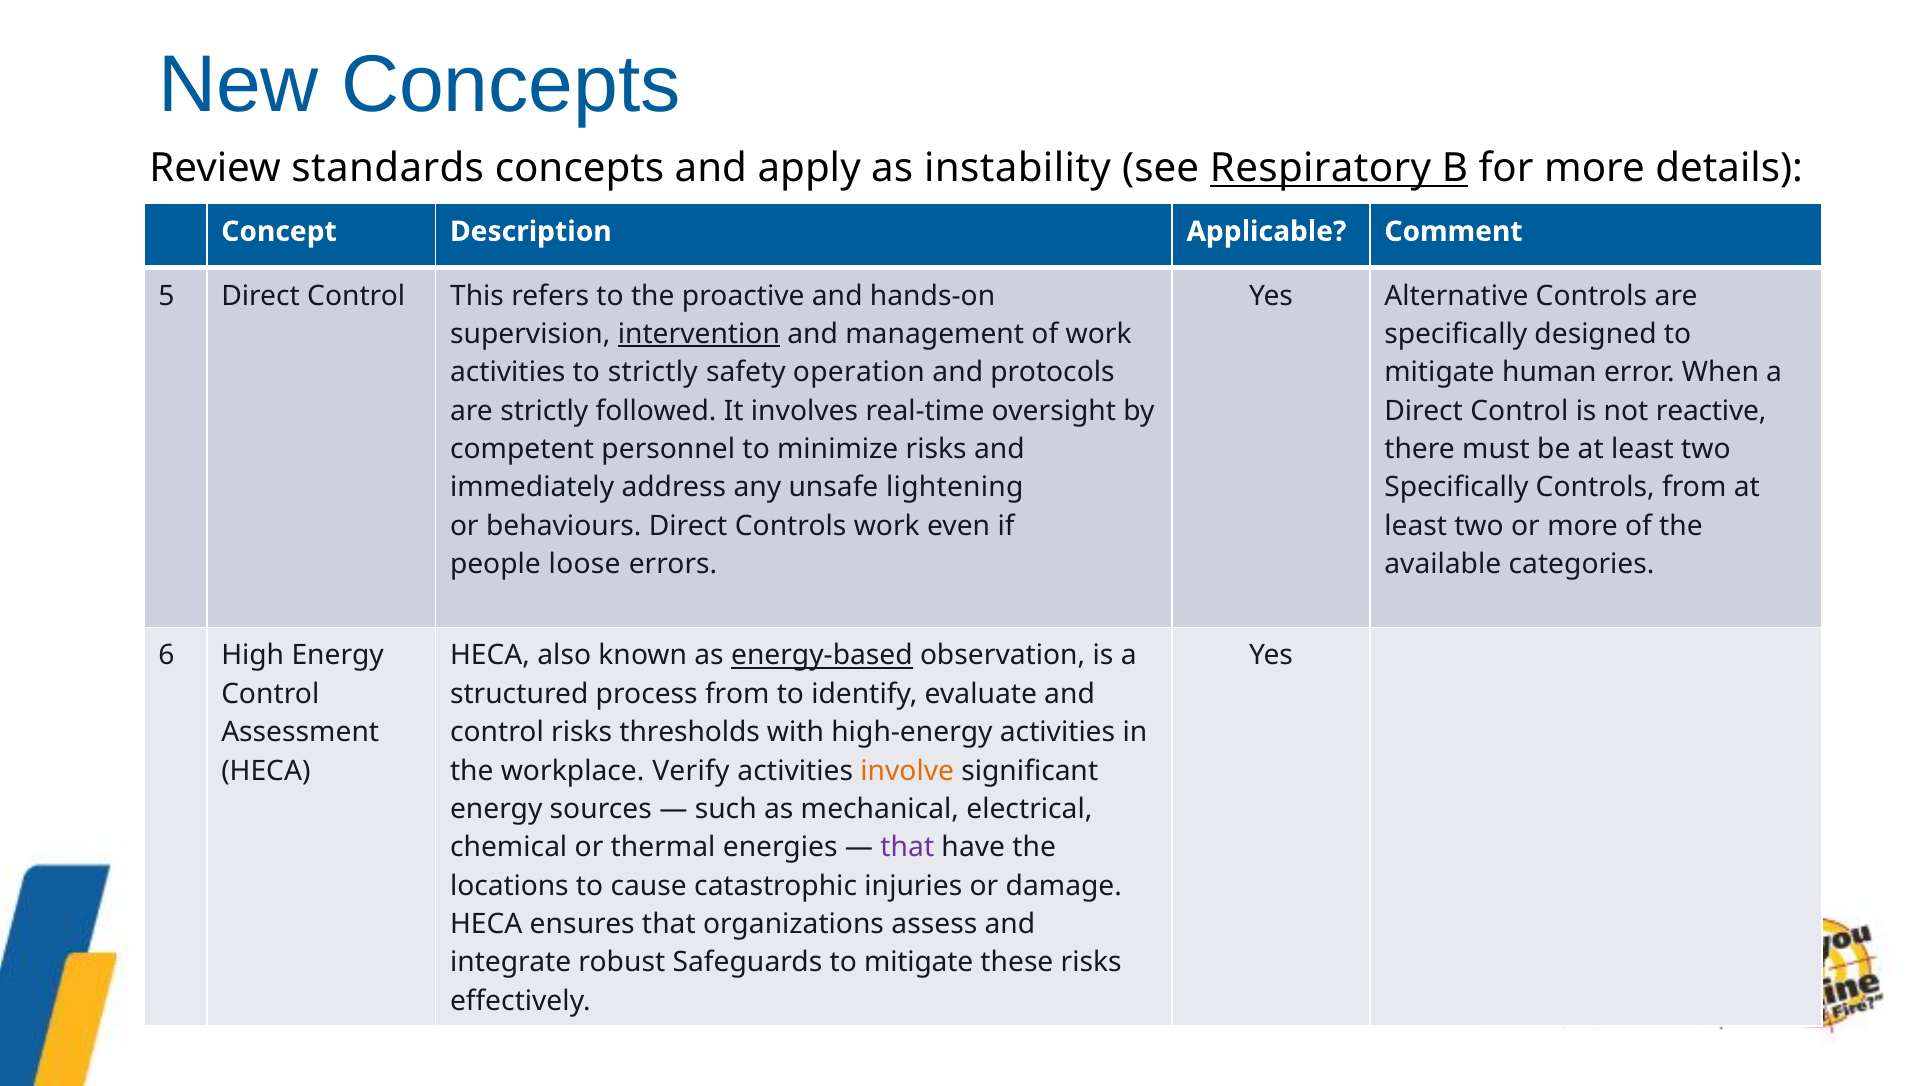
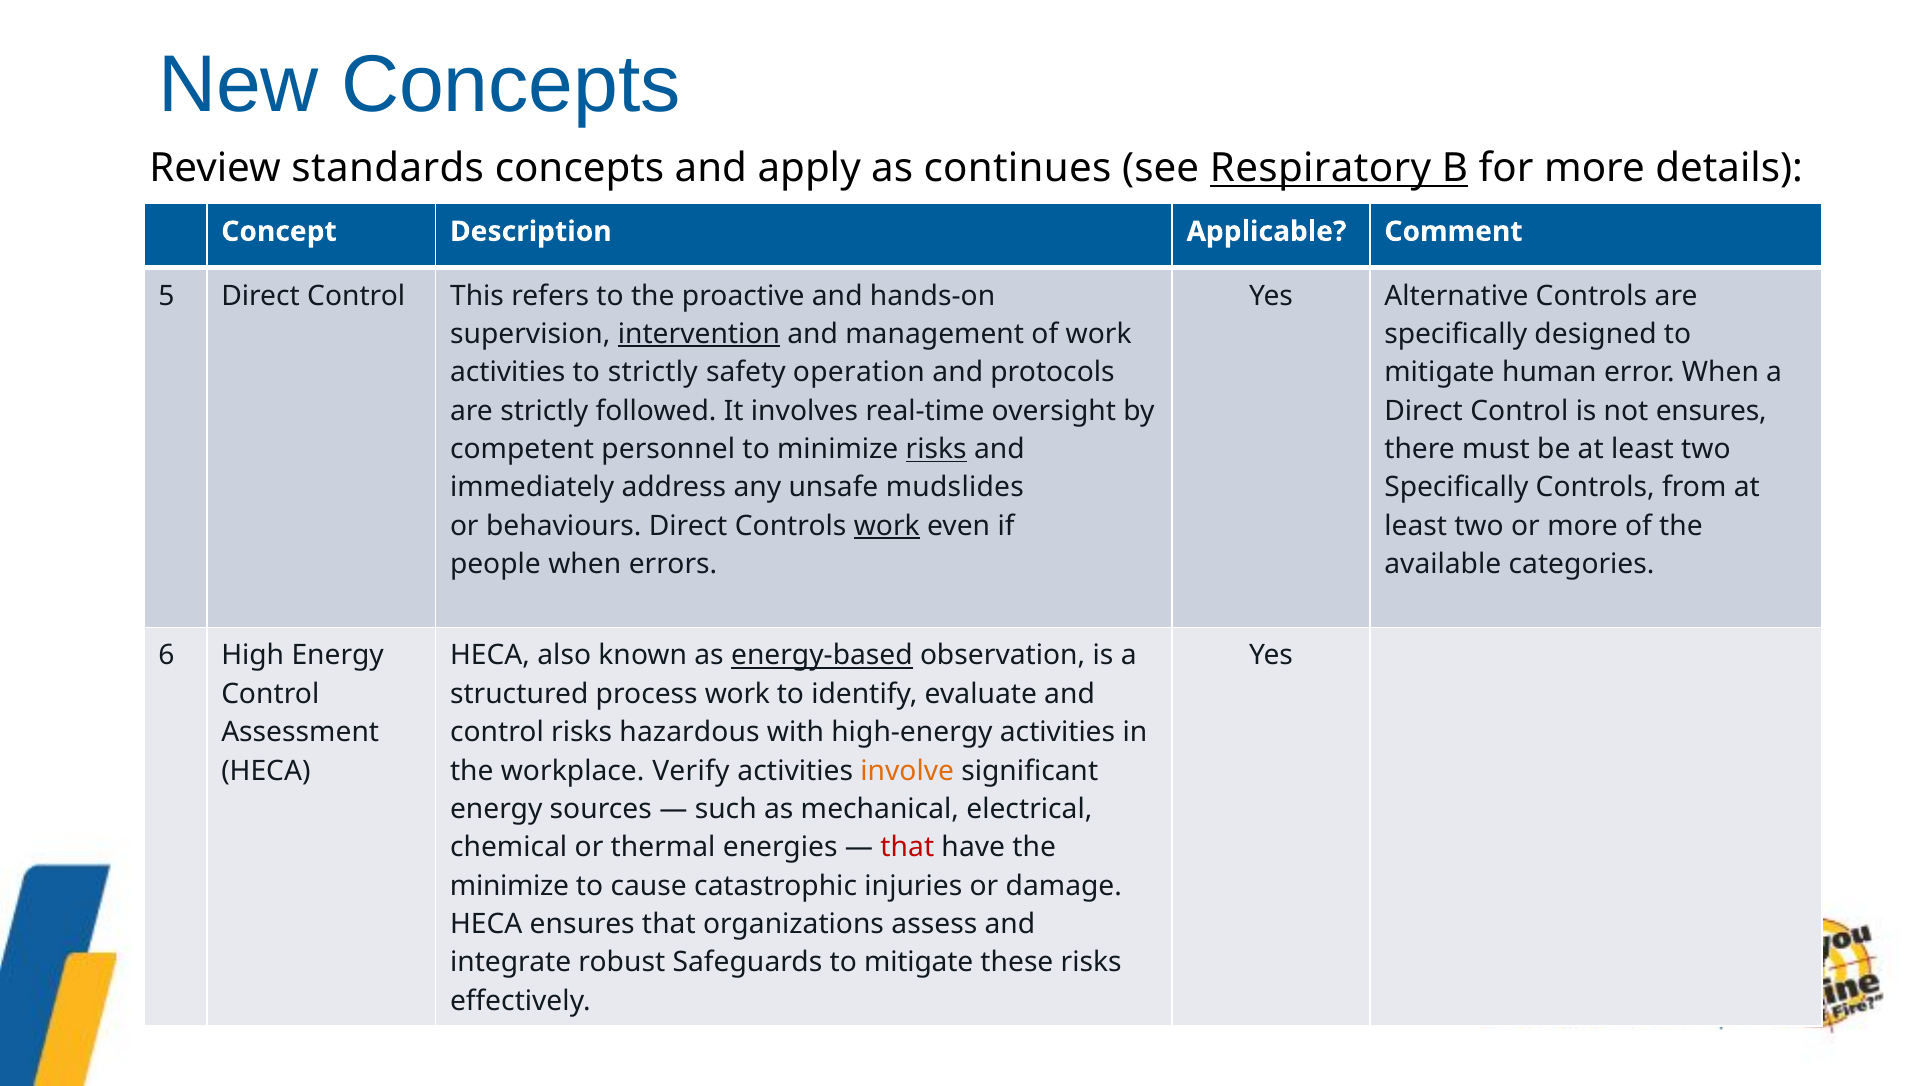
instability: instability -> continues (1018, 168)
not reactive: reactive -> ensures (1711, 411)
risks underline: none -> present (936, 450)
lightening: lightening -> mudslides (955, 488)
work underline: none -> present (887, 526)
people loose: loose -> when (585, 565)
process from: from -> work (737, 694)
thresholds: thresholds -> hazardous (690, 733)
that colour: purple -> red (907, 848)
locations: locations -> minimize (509, 886)
